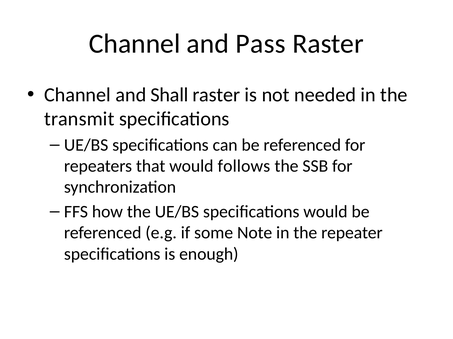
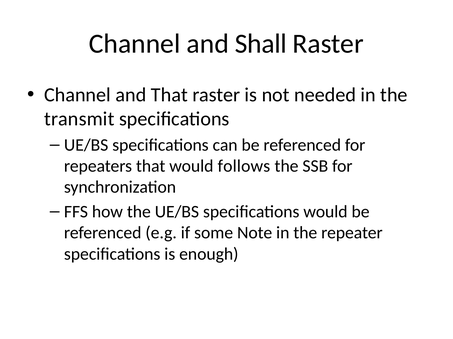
Pass: Pass -> Shall (261, 44)
and Shall: Shall -> That (169, 95)
